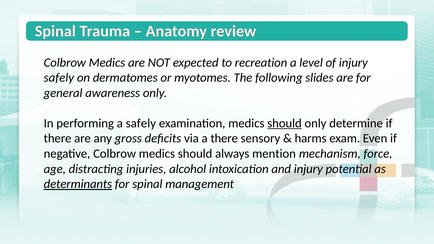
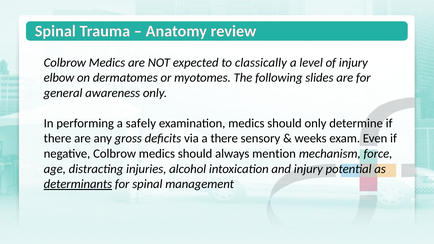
recreation: recreation -> classically (261, 63)
safely: safely -> elbow (59, 78)
should underline: present -> none (285, 123)
harms: harms -> weeks (311, 139)
